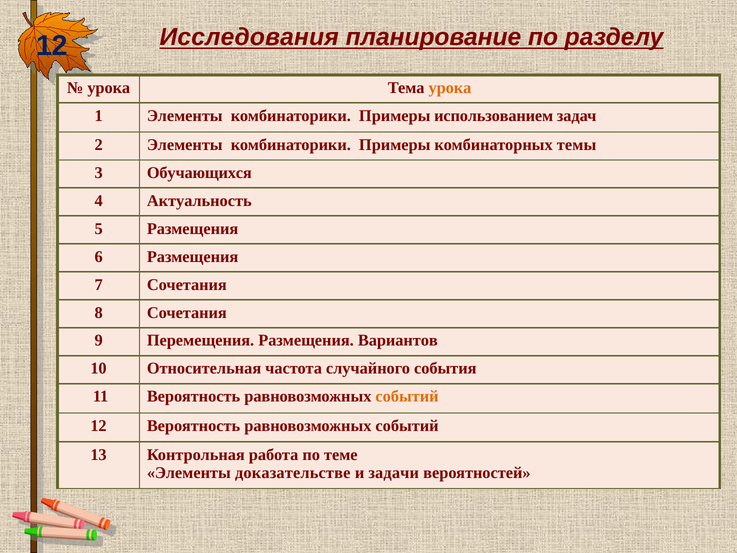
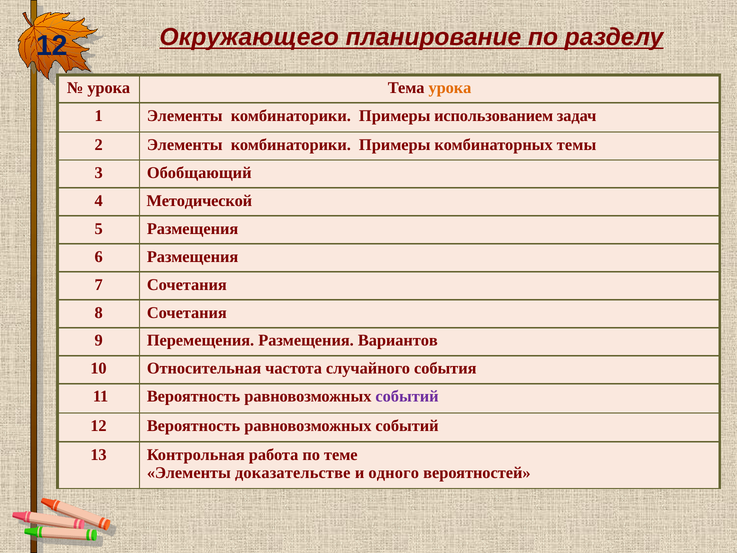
Исследования: Исследования -> Окружающего (249, 37)
Обучающихся: Обучающихся -> Обобщающий (199, 173)
Актуальность: Актуальность -> Методической (199, 201)
событий colour: orange -> purple (407, 396)
задачи: задачи -> одного (394, 473)
